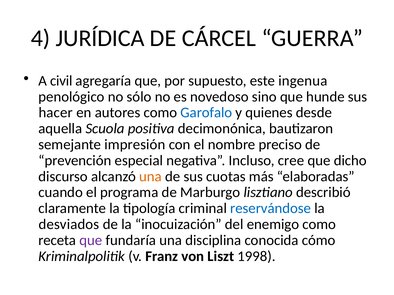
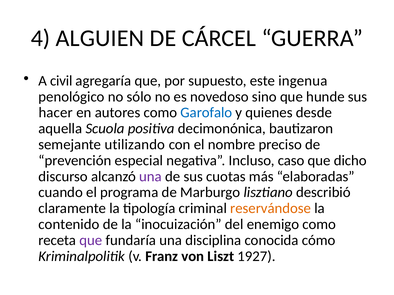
JURÍDICA: JURÍDICA -> ALGUIEN (100, 38)
impresión: impresión -> utilizando (135, 145)
cree: cree -> caso (291, 161)
una colour: orange -> purple (150, 177)
reservándose colour: blue -> orange (271, 209)
desviados: desviados -> contenido (69, 225)
1998: 1998 -> 1927 (257, 257)
